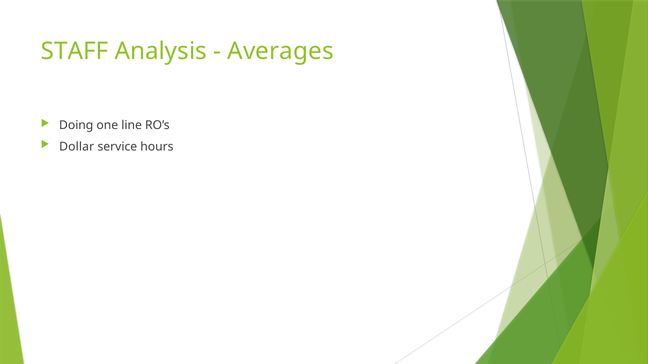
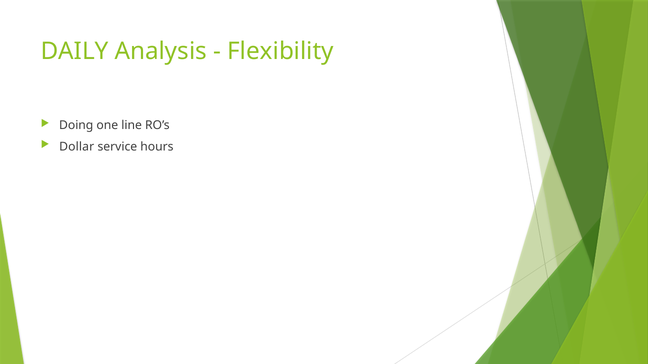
STAFF: STAFF -> DAILY (75, 51)
Averages: Averages -> Flexibility (281, 51)
